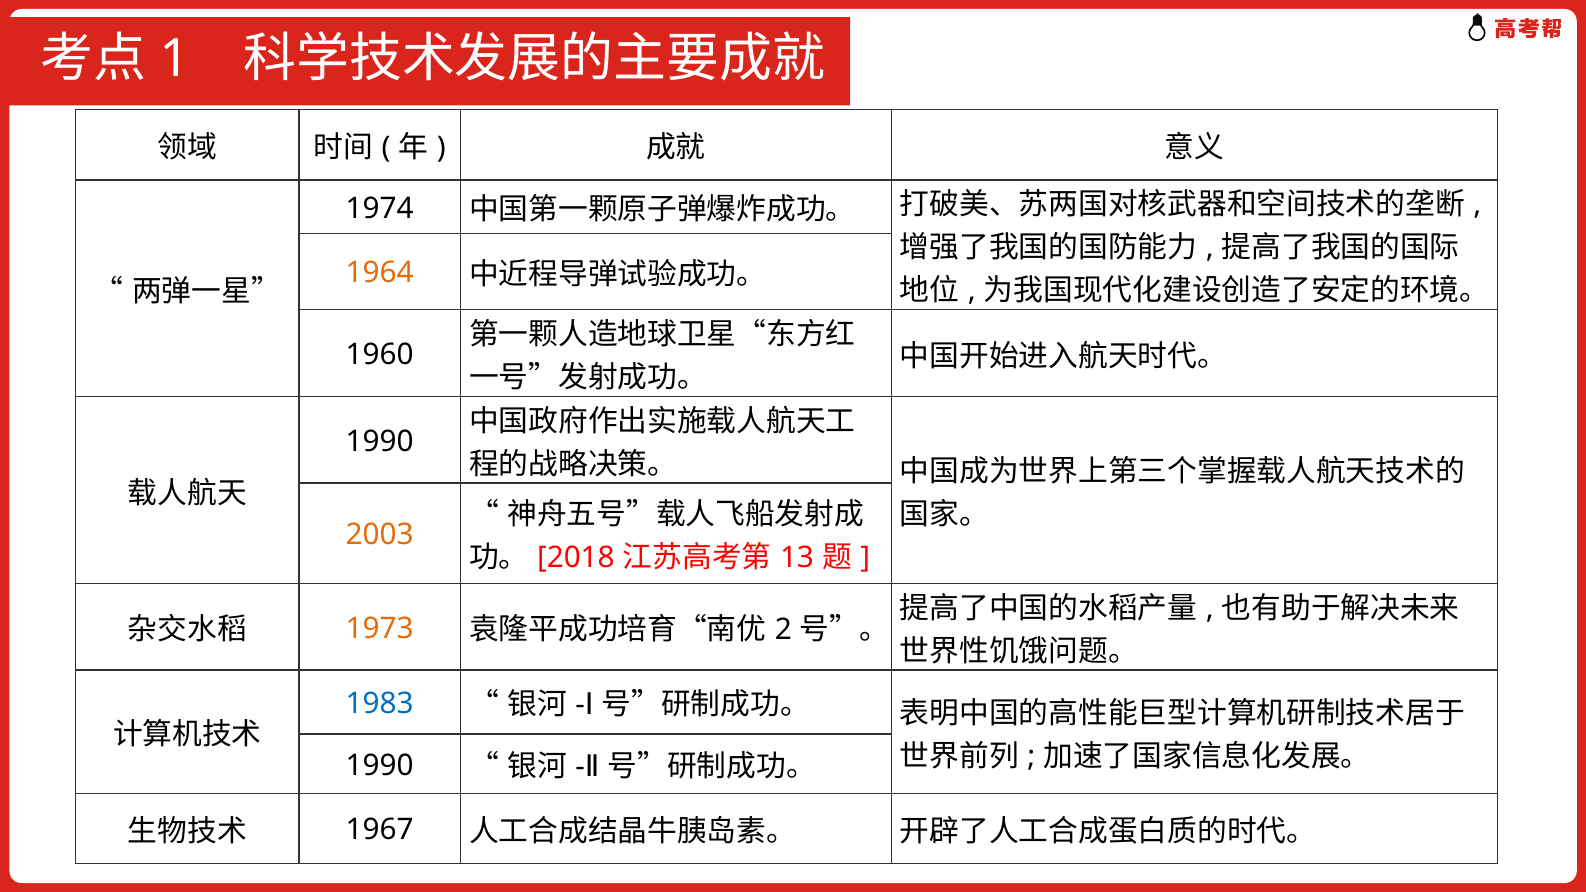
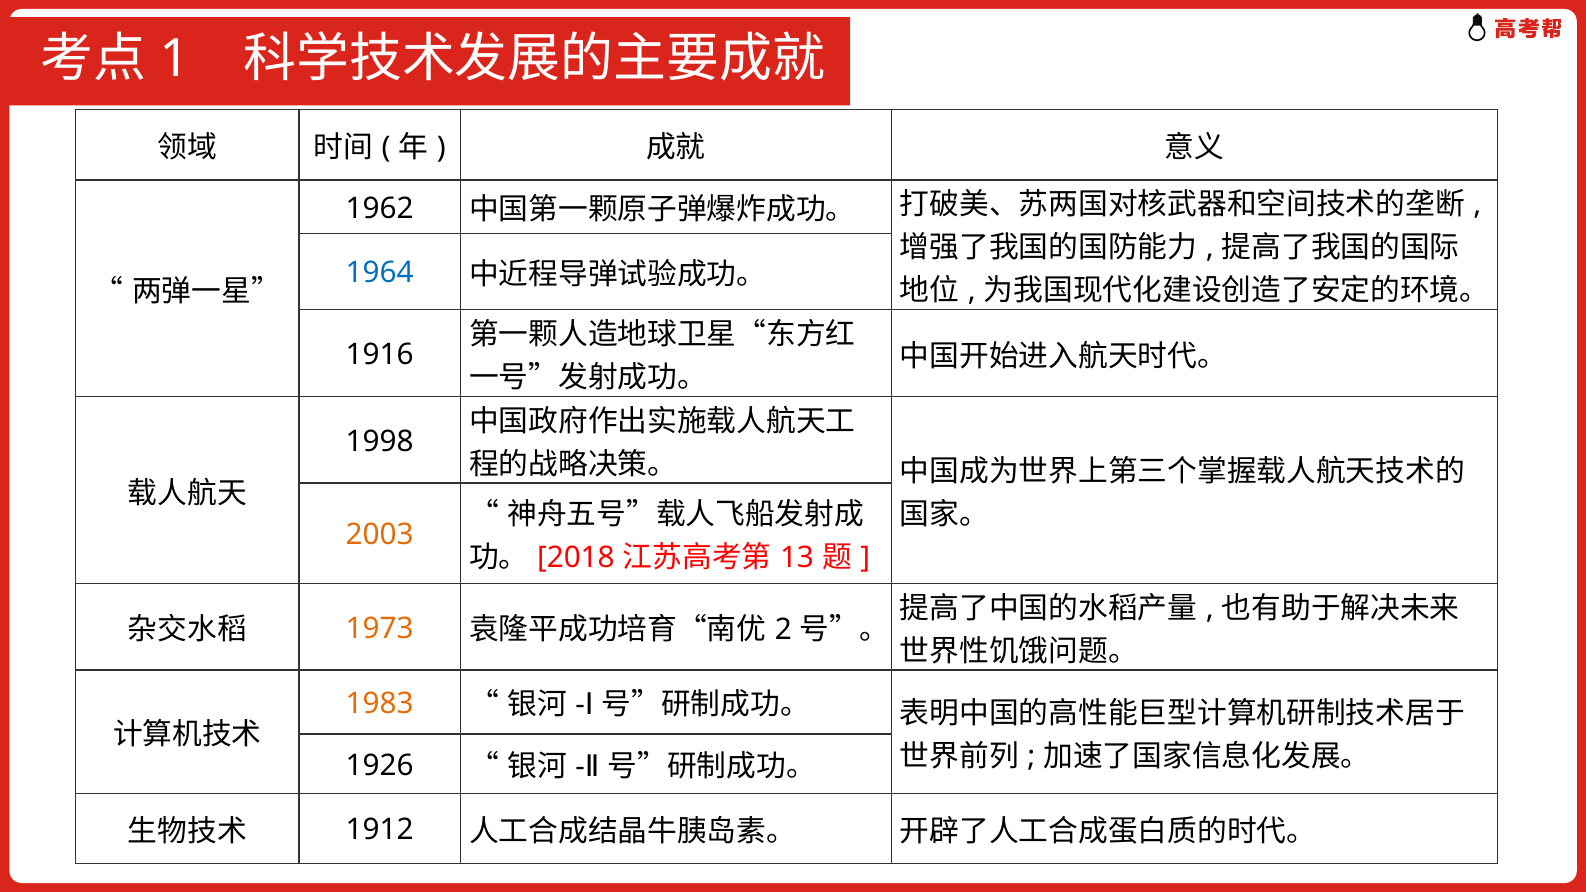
1974: 1974 -> 1962 (380, 208)
1964 colour: orange -> blue (380, 273)
1960: 1960 -> 1916 (380, 355)
1990: 1990 -> 1998 (380, 442)
1983 colour: blue -> orange (380, 704)
1990: 1990 -> 1926 (380, 765)
1967: 1967 -> 1912 (380, 830)
